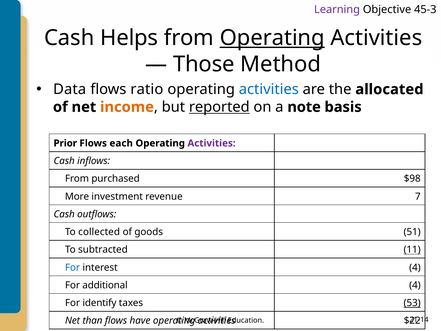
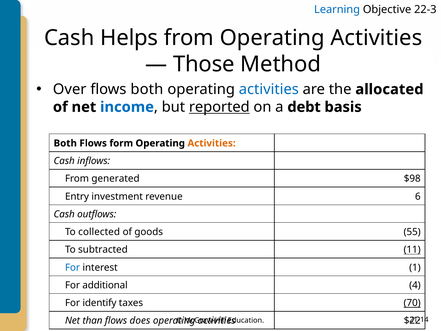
Learning colour: purple -> blue (337, 9)
45-3: 45-3 -> 22-3 (425, 9)
Operating underline: present -> none (272, 38)
Data: Data -> Over (70, 89)
flows ratio: ratio -> both (147, 89)
income colour: orange -> blue (127, 107)
note: note -> debt (304, 107)
Prior: Prior -> Both (65, 143)
each: each -> form (121, 143)
Activities colour: purple -> orange (212, 143)
purchased: purchased -> generated (116, 179)
More: More -> Entry (77, 196)
7: 7 -> 6 (418, 196)
51: 51 -> 55 (412, 232)
interest 4: 4 -> 1 (415, 267)
53: 53 -> 70 (412, 303)
have: have -> does (140, 320)
